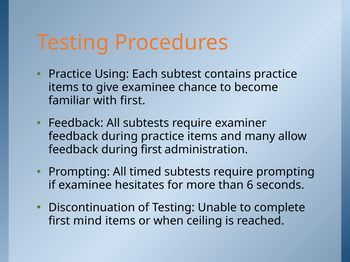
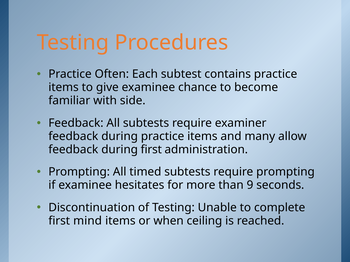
Using: Using -> Often (112, 74)
with first: first -> side (133, 101)
6: 6 -> 9 (250, 185)
